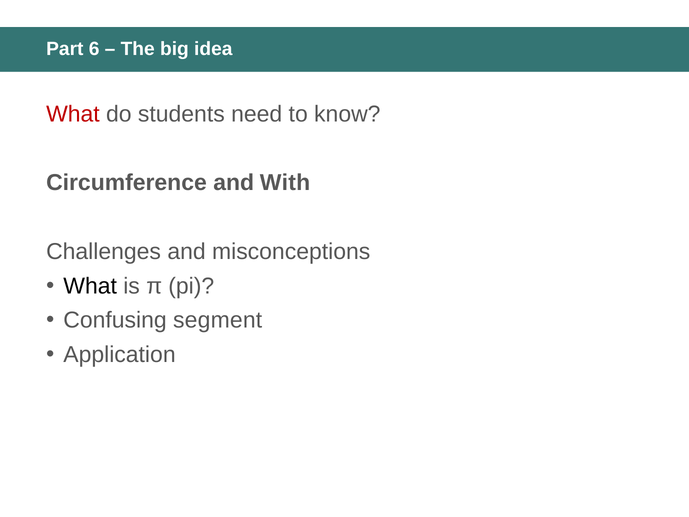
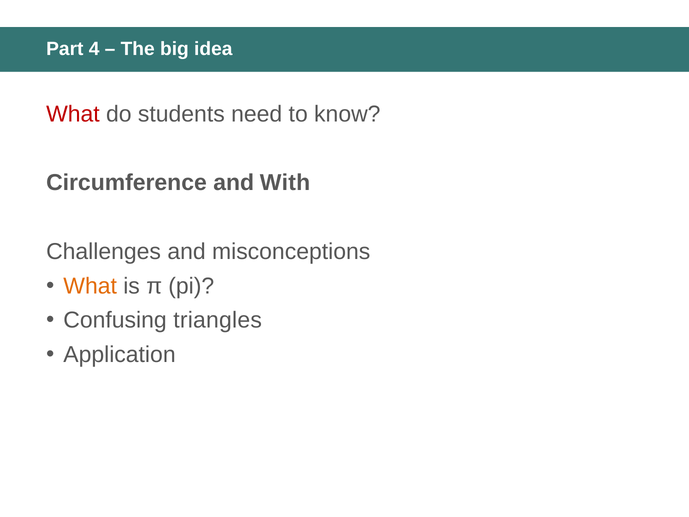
6: 6 -> 4 (94, 49)
What colour: black -> orange (90, 286)
segment: segment -> triangles (218, 320)
